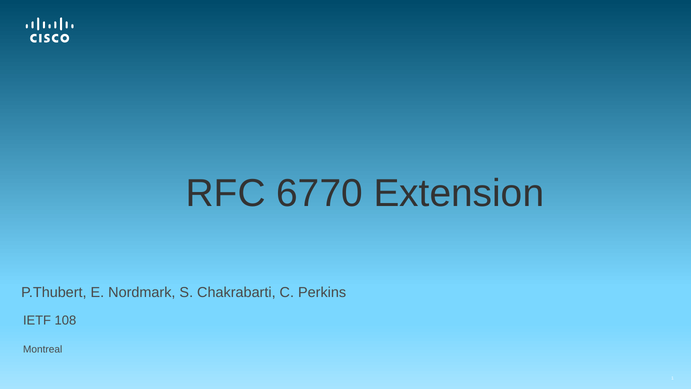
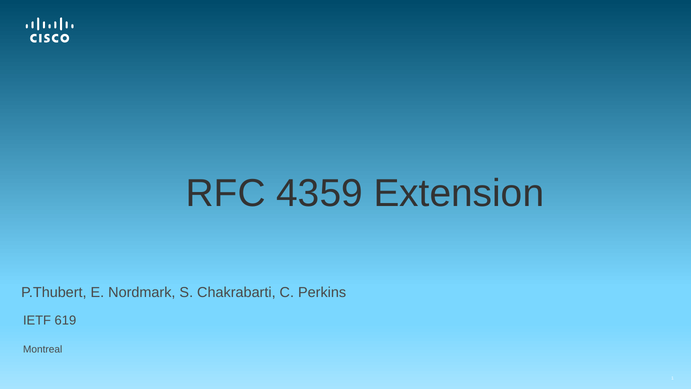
6770: 6770 -> 4359 (320, 193)
108: 108 -> 619 (65, 320)
